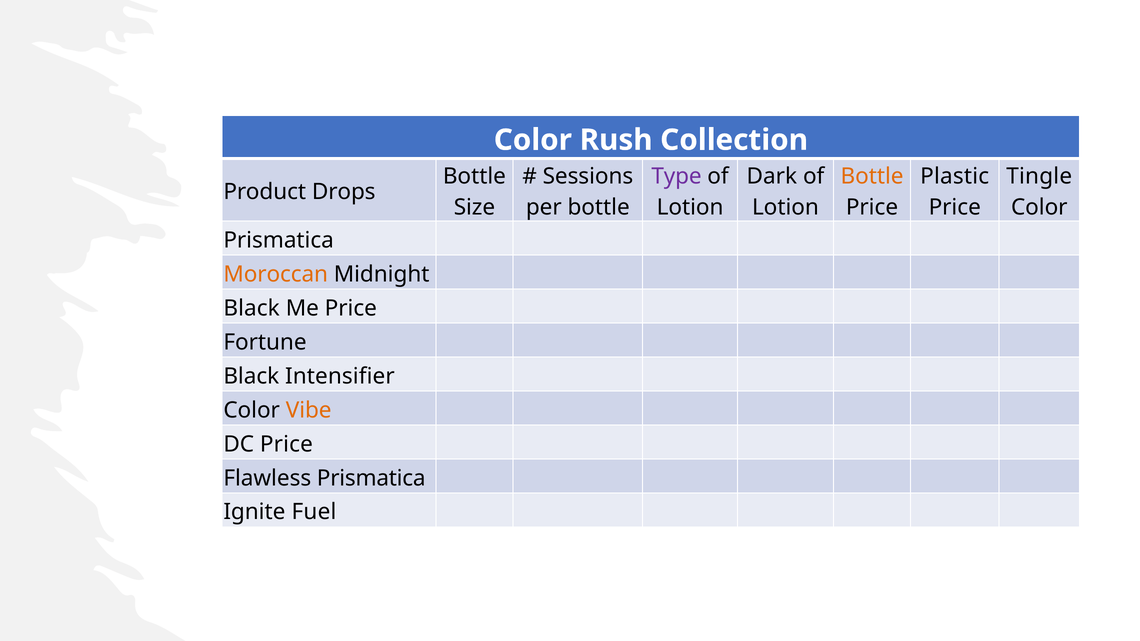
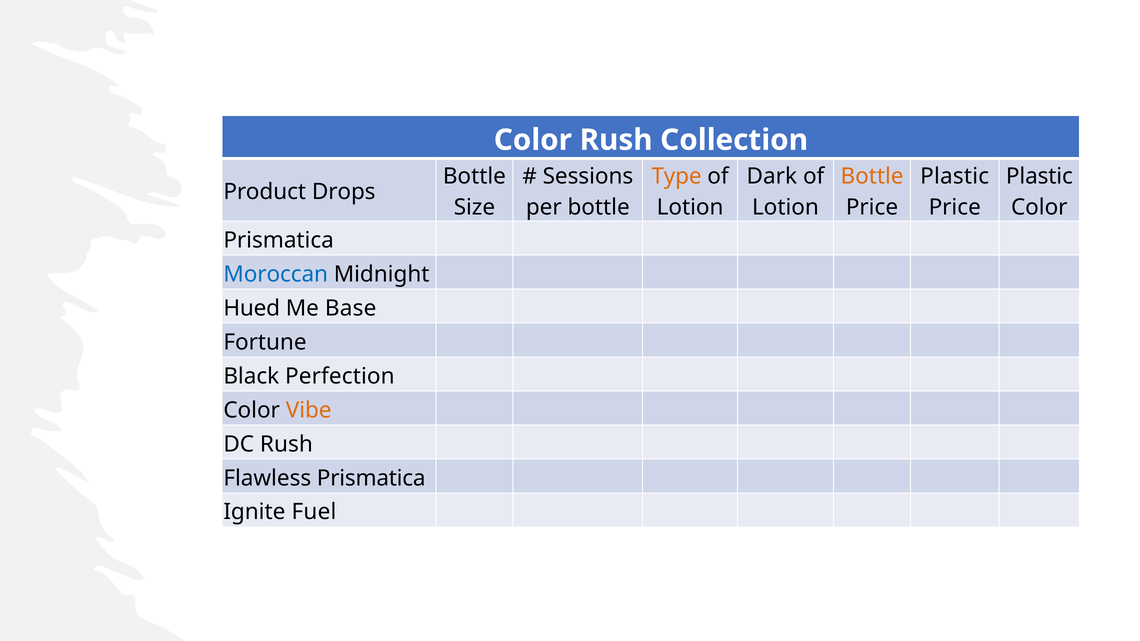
Type colour: purple -> orange (677, 177)
Tingle: Tingle -> Plastic (1039, 177)
Moroccan colour: orange -> blue (276, 274)
Black: Black -> Hued (252, 308)
Me Price: Price -> Base (351, 308)
Intensifier: Intensifier -> Perfection (340, 376)
DC Price: Price -> Rush (286, 444)
